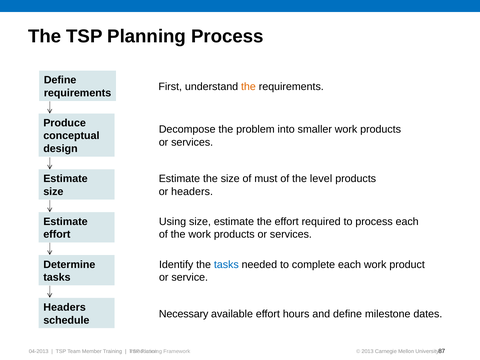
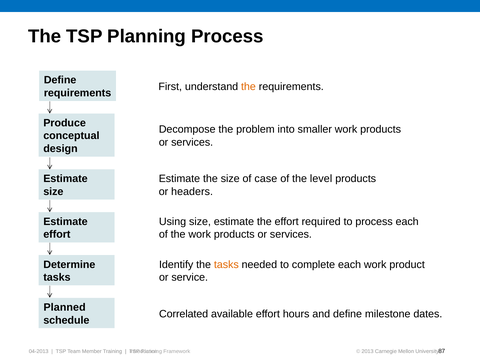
must: must -> case (266, 179)
tasks colour: blue -> orange (226, 265)
Headers: Headers -> Planned (65, 307)
Necessary: Necessary -> Correlated (184, 314)
